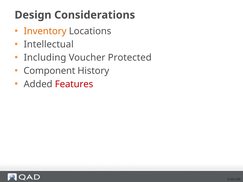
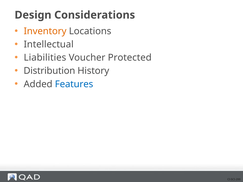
Including: Including -> Liabilities (45, 58)
Component: Component -> Distribution (49, 71)
Features colour: red -> blue (74, 84)
